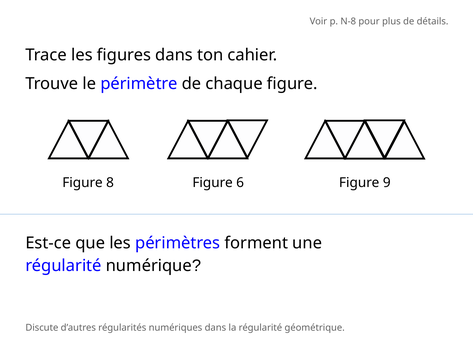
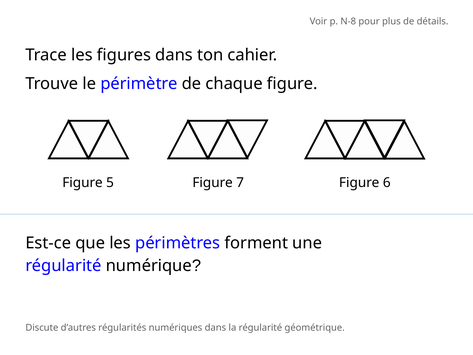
8: 8 -> 5 (110, 183)
6: 6 -> 7 (240, 183)
9: 9 -> 6 (387, 183)
